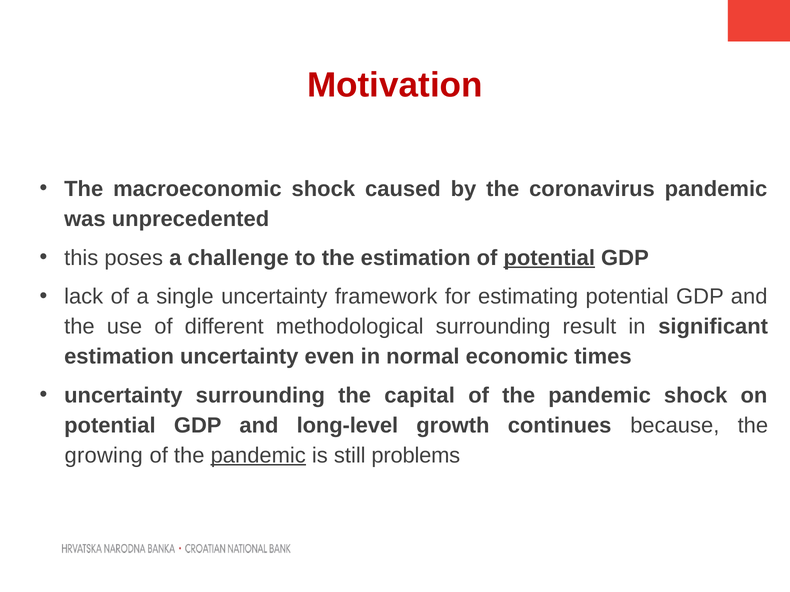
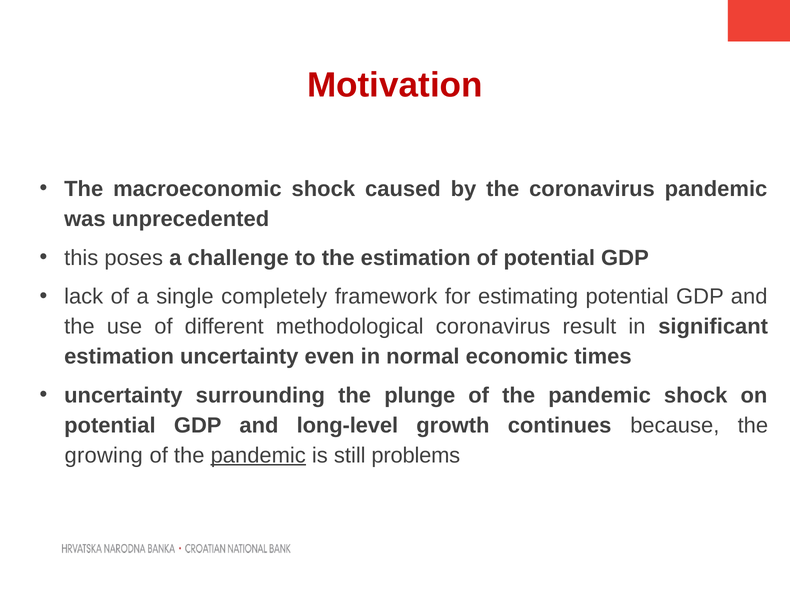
potential underline: present -> none (549, 258)
single uncertainty: uncertainty -> completely (274, 297)
methodological surrounding: surrounding -> coronavirus (493, 327)
capital: capital -> plunge (420, 396)
